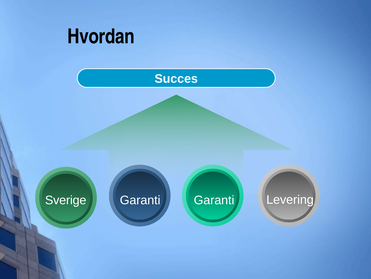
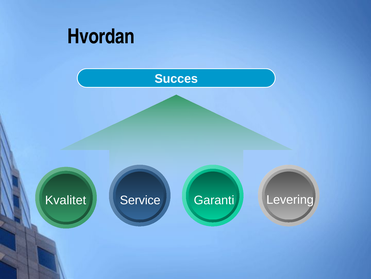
Sverige: Sverige -> Kvalitet (66, 200)
Garanti: Garanti -> Service (140, 200)
